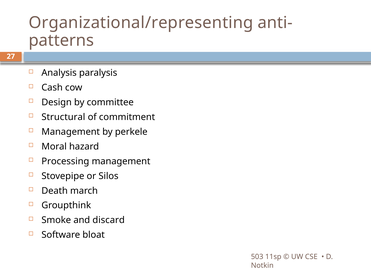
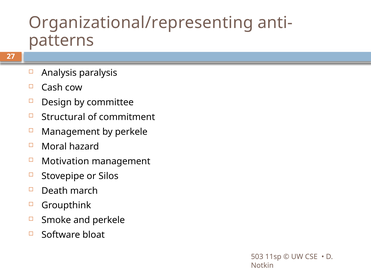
Processing: Processing -> Motivation (65, 161)
and discard: discard -> perkele (109, 220)
